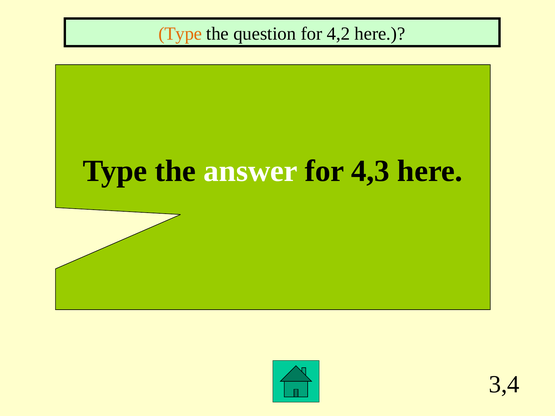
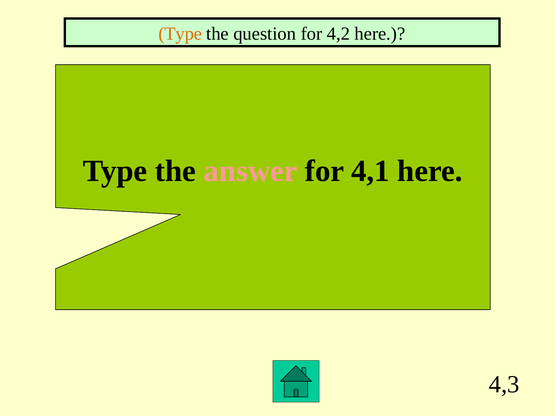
answer colour: white -> pink (251, 171)
4,3: 4,3 -> 4,1 (370, 171)
3,4: 3,4 -> 4,3 (504, 385)
